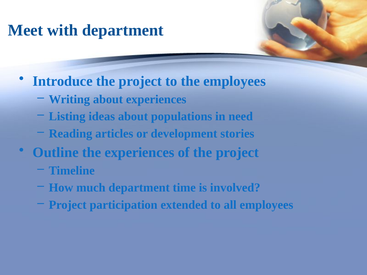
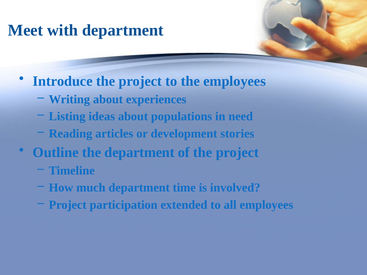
the experiences: experiences -> department (140, 153)
